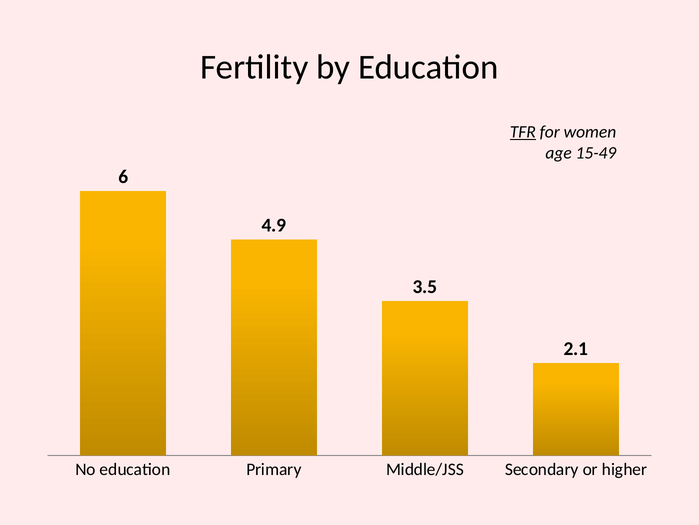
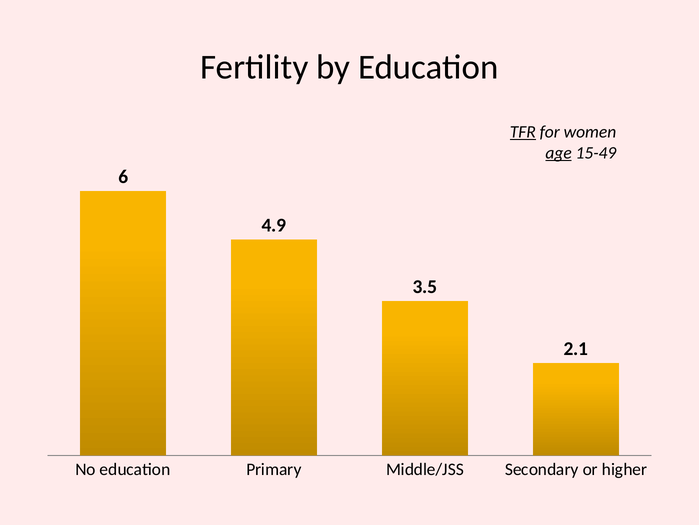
age underline: none -> present (559, 153)
